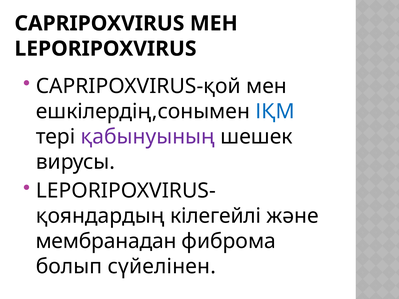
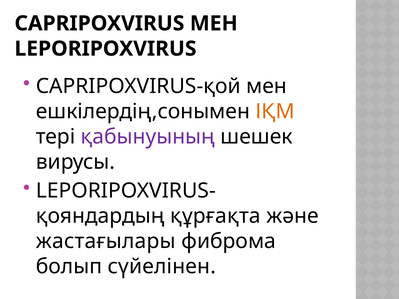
ІҚМ colour: blue -> orange (275, 112)
кілегейлі: кілегейлі -> құрғақта (215, 216)
мембранадан: мембранадан -> жастағылары (106, 241)
